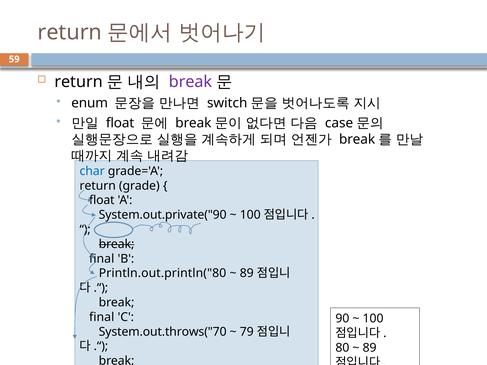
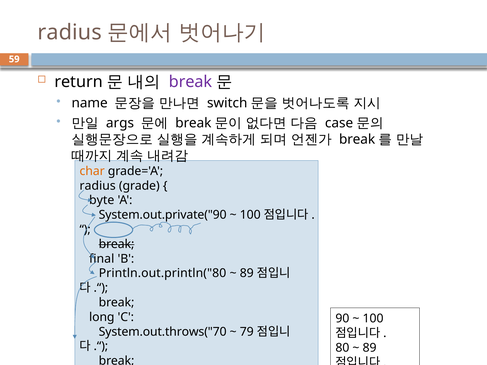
return: return -> radius (70, 32)
enum: enum -> name (90, 103)
float: float -> args (120, 123)
char colour: blue -> orange (92, 171)
return: return -> radius (98, 186)
float: float -> byte (102, 200)
final: final -> long (102, 317)
